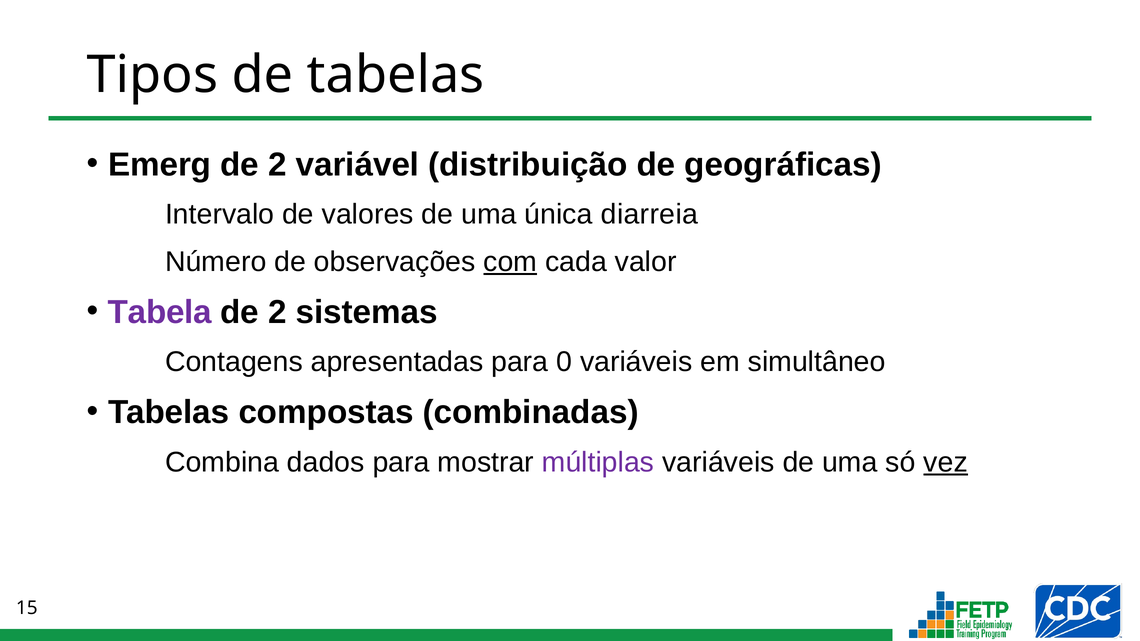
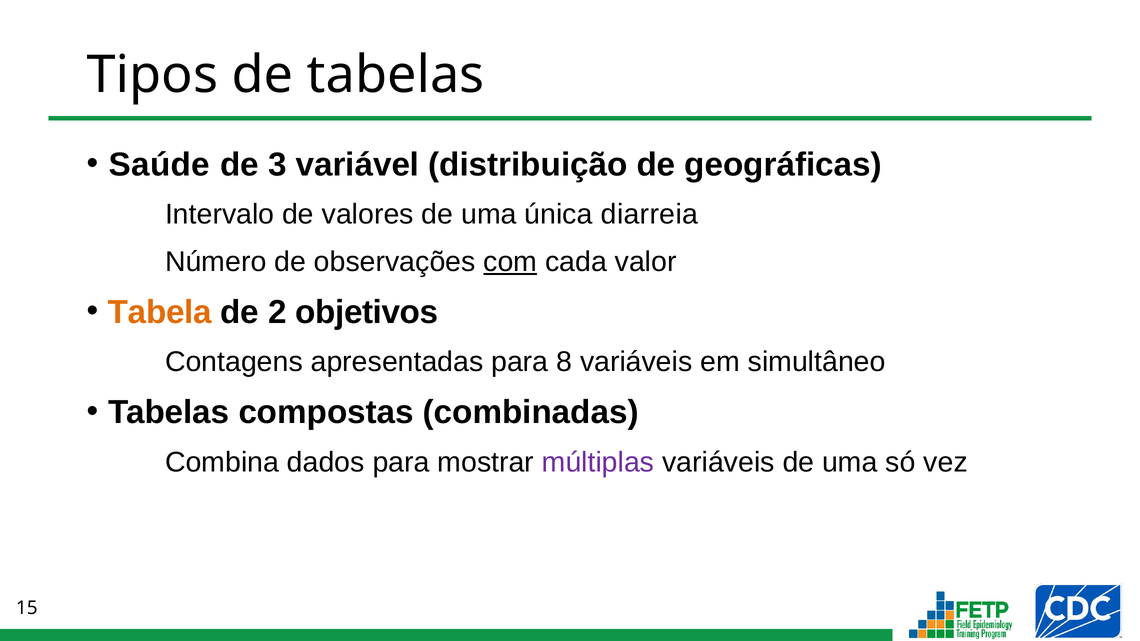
Emerg: Emerg -> Saúde (159, 165)
2: 2 -> 3 (277, 165)
Tabela colour: purple -> orange (160, 312)
sistemas: sistemas -> objetivos (367, 312)
0: 0 -> 8 (564, 362)
vez underline: present -> none (946, 462)
